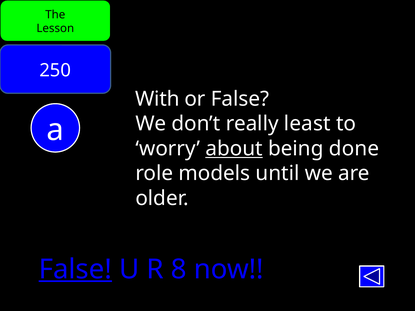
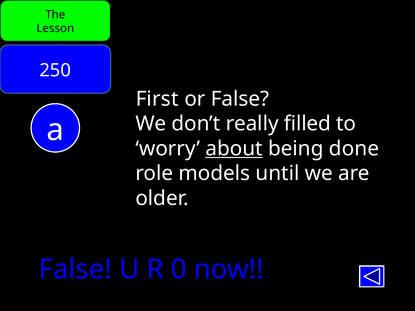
With: With -> First (157, 99)
least: least -> filled (307, 124)
False underline: present -> none (75, 270)
8: 8 -> 0 (179, 270)
